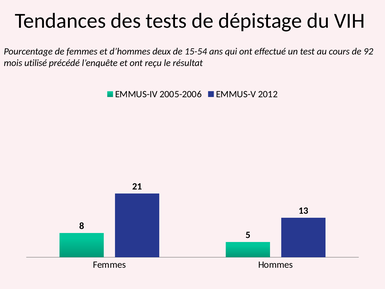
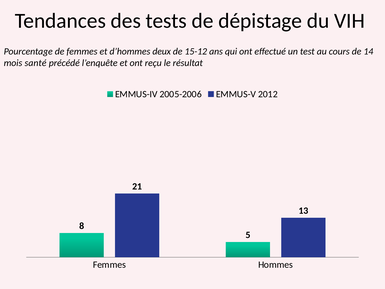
15-54: 15-54 -> 15-12 (196, 51)
92: 92 -> 14 (368, 51)
utilisé: utilisé -> santé (35, 63)
